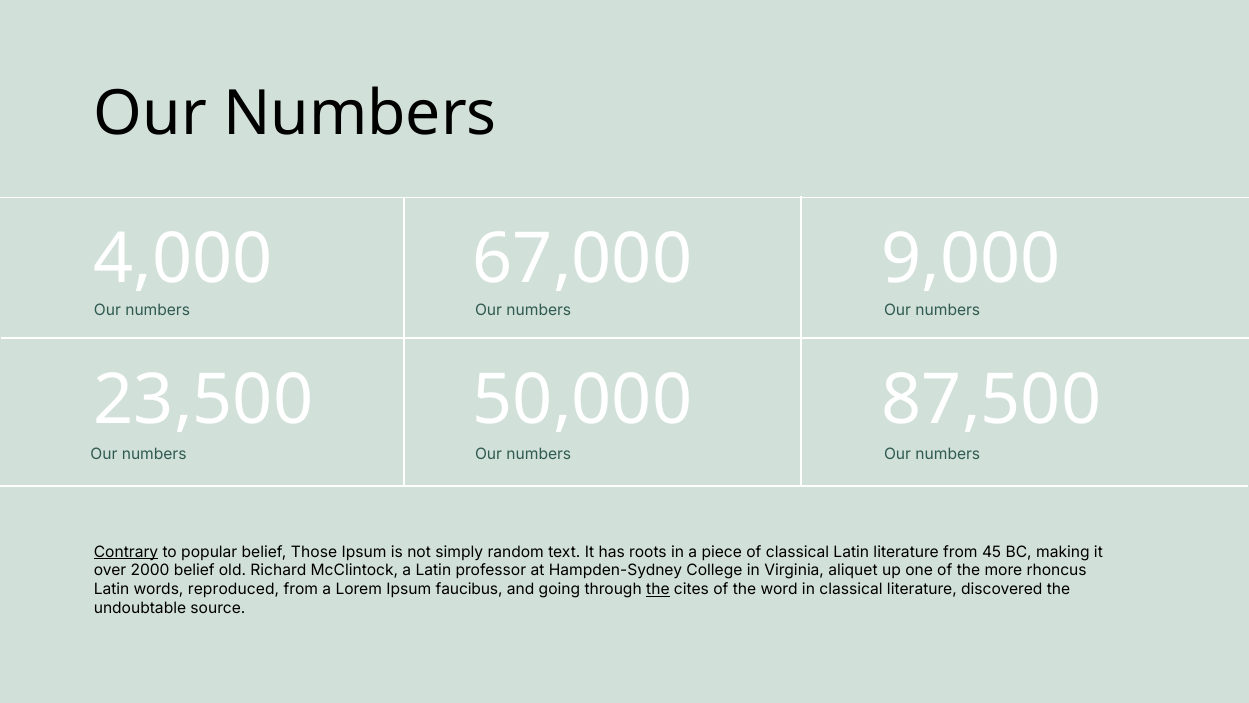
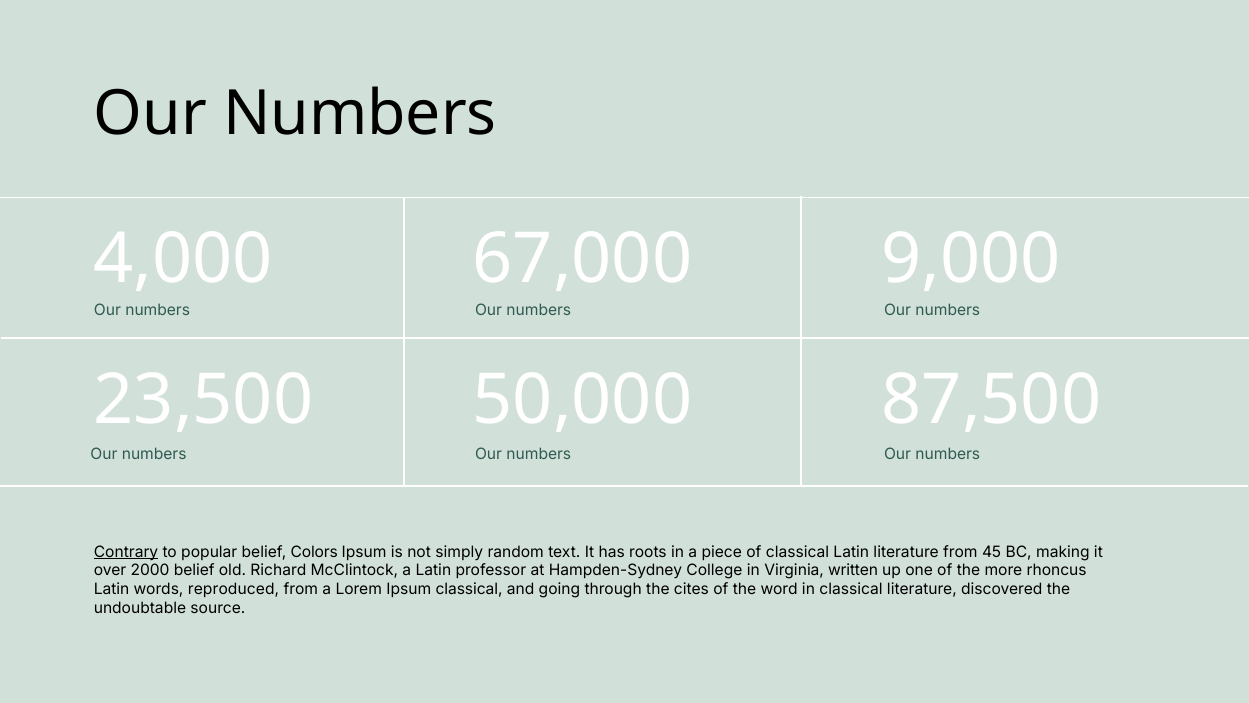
Those: Those -> Colors (314, 552)
aliquet: aliquet -> written (853, 570)
Ipsum faucibus: faucibus -> classical (469, 589)
the underline: present -> none (658, 589)
